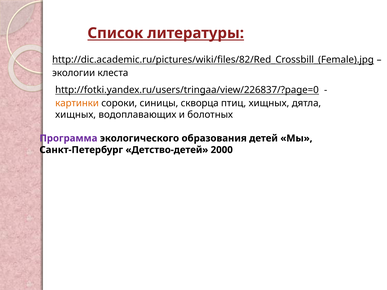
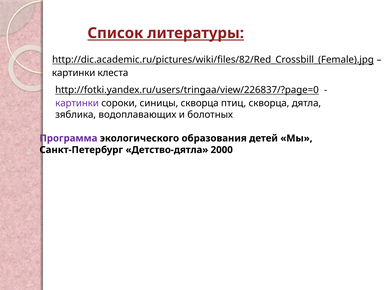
экологии: экологии -> картинки (74, 73)
картинки colour: orange -> purple (77, 103)
птиц хищных: хищных -> скворца (269, 103)
хищных: хищных -> зяблика (76, 115)
Детство-детей: Детство-детей -> Детство-дятла (167, 150)
